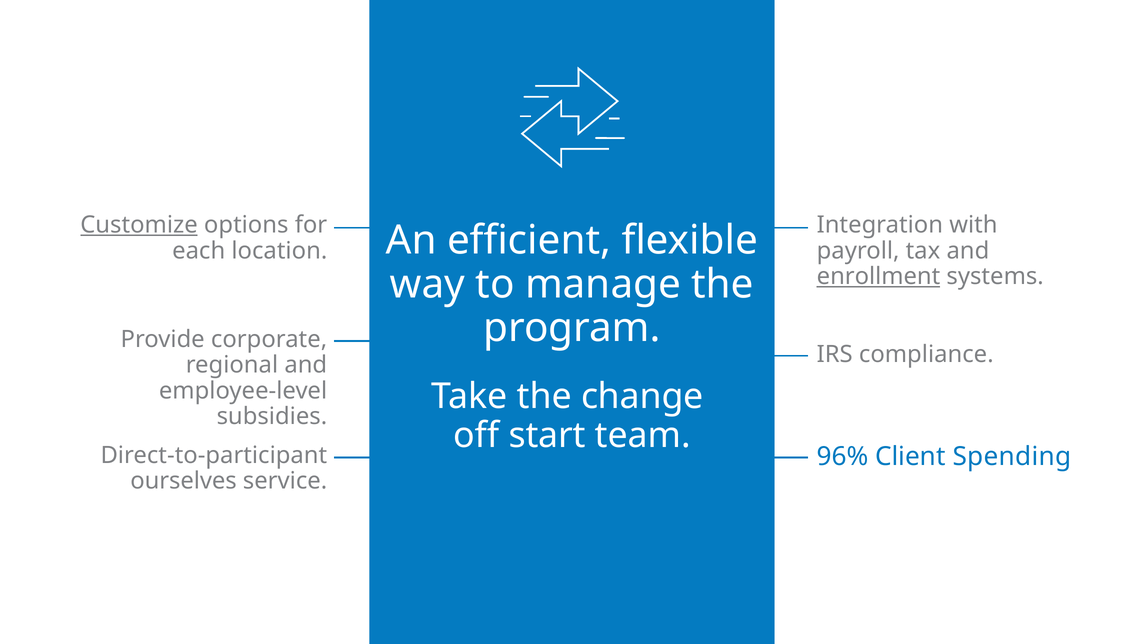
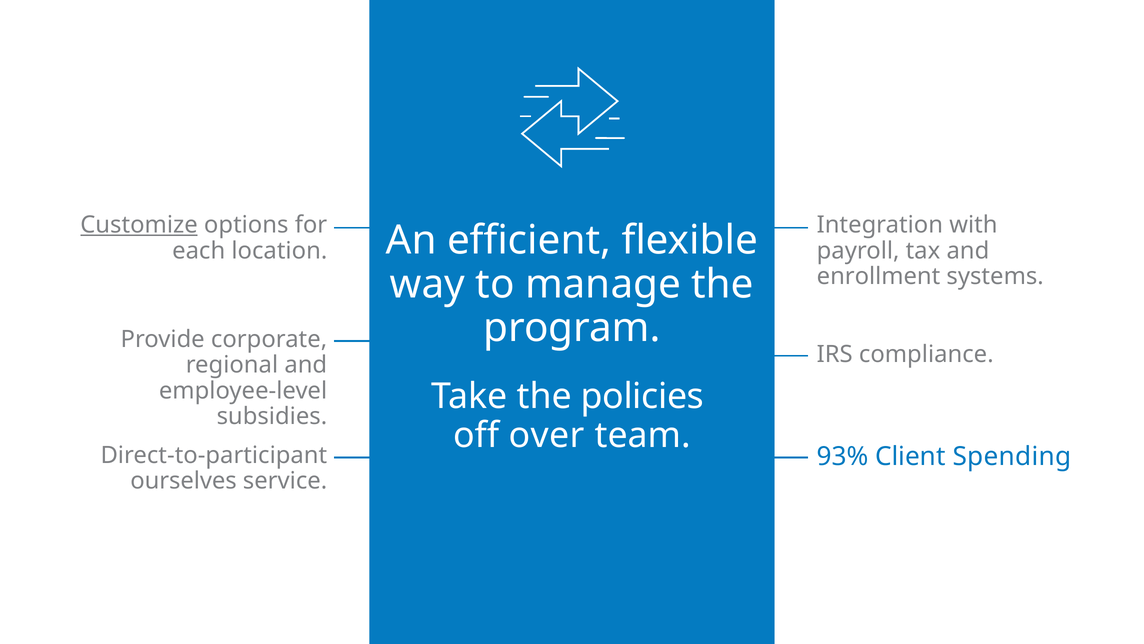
enrollment underline: present -> none (878, 276)
change: change -> policies (642, 396)
start: start -> over (547, 435)
96%: 96% -> 93% (843, 456)
